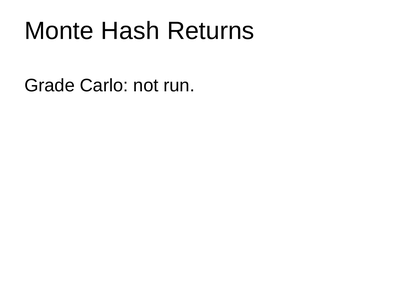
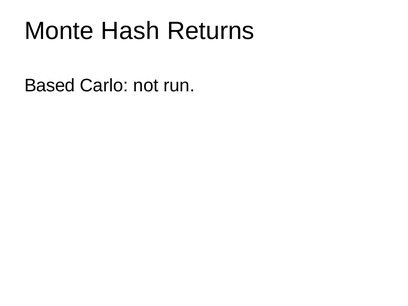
Grade: Grade -> Based (50, 86)
